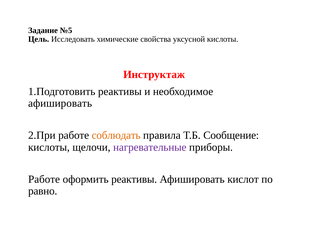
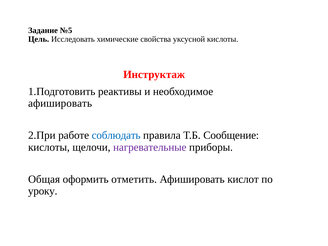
соблюдать colour: orange -> blue (116, 135)
Работе: Работе -> Общая (44, 179)
оформить реактивы: реактивы -> отметить (134, 179)
равно: равно -> уроку (43, 191)
